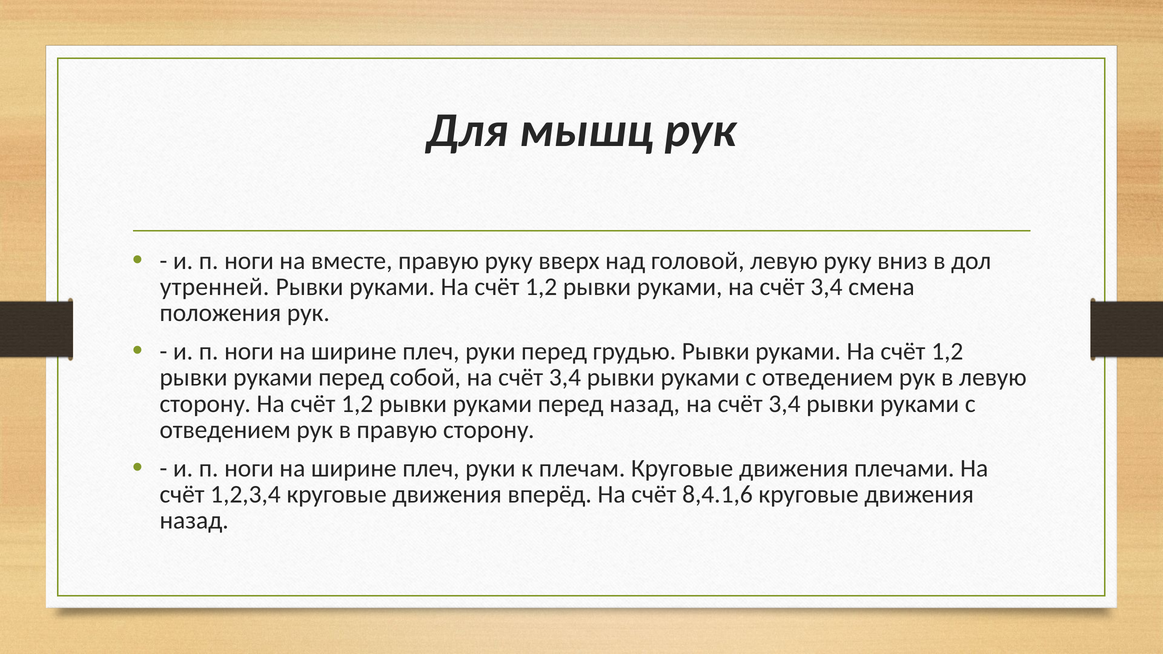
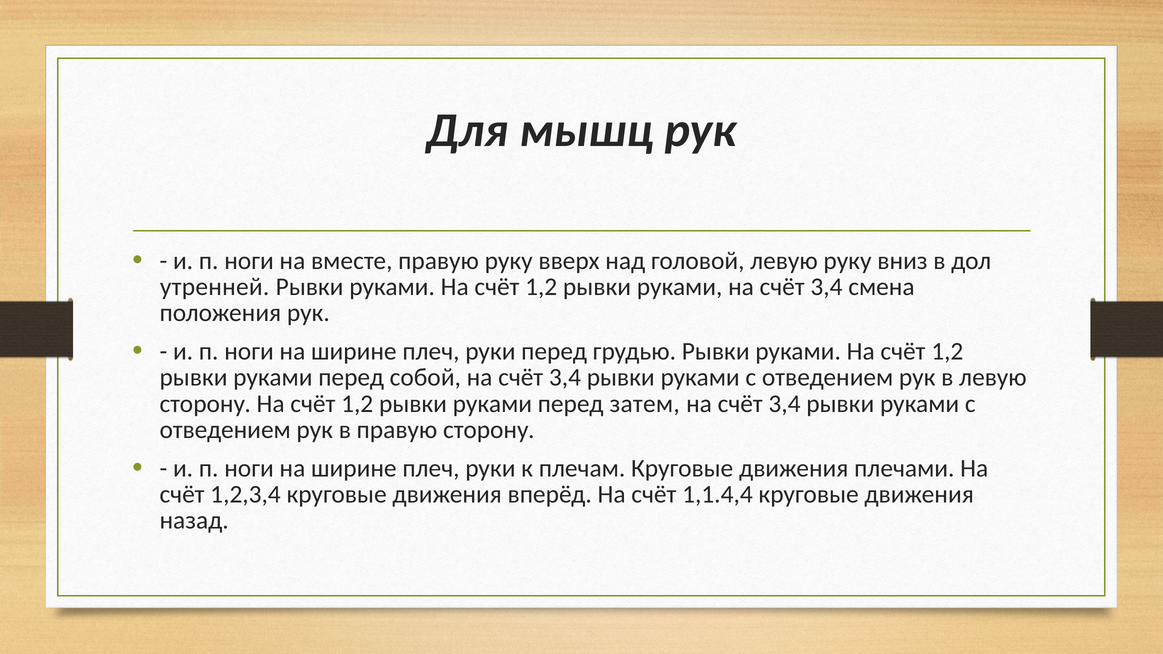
перед назад: назад -> затем (645, 404)
8,4.1,6: 8,4.1,6 -> 1,1.4,4 (717, 494)
